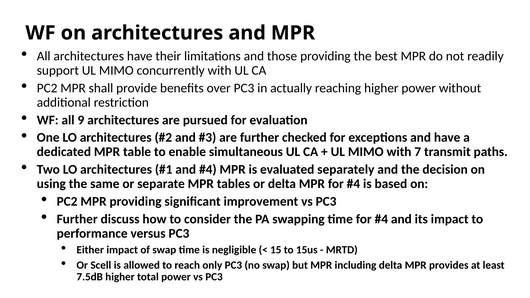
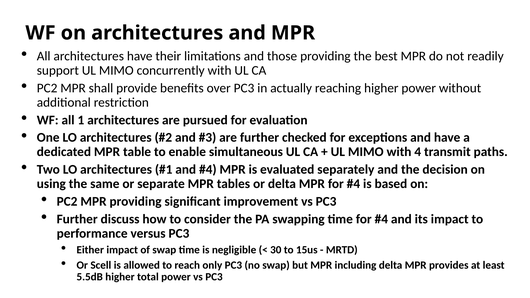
9: 9 -> 1 (81, 120)
7: 7 -> 4 (418, 152)
15: 15 -> 30 (276, 250)
7.5dB: 7.5dB -> 5.5dB (90, 277)
